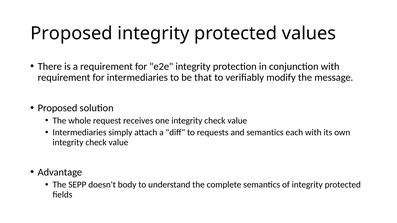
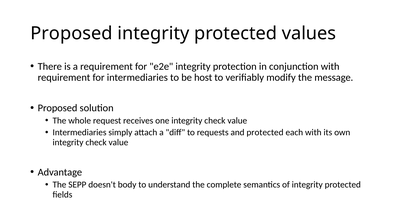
that: that -> host (203, 78)
and semantics: semantics -> protected (265, 133)
